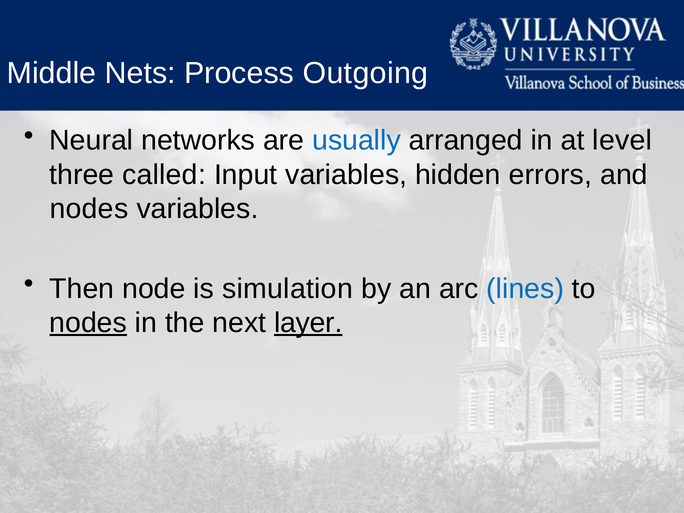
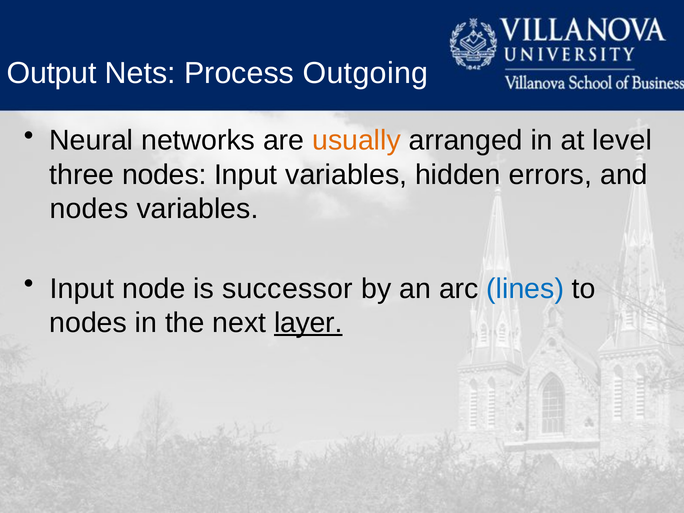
Middle: Middle -> Output (52, 73)
usually colour: blue -> orange (356, 140)
three called: called -> nodes (164, 175)
Then: Then -> Input (82, 289)
simulation: simulation -> successor (288, 289)
nodes underline: present -> none (88, 323)
